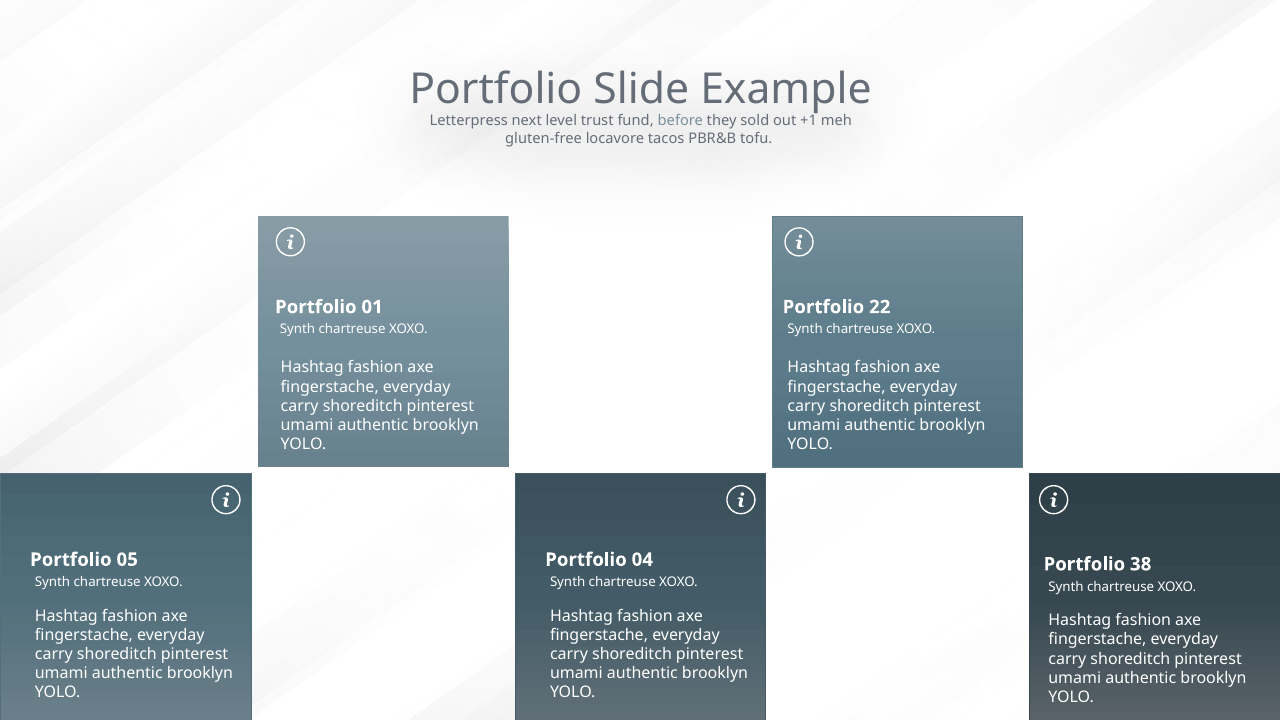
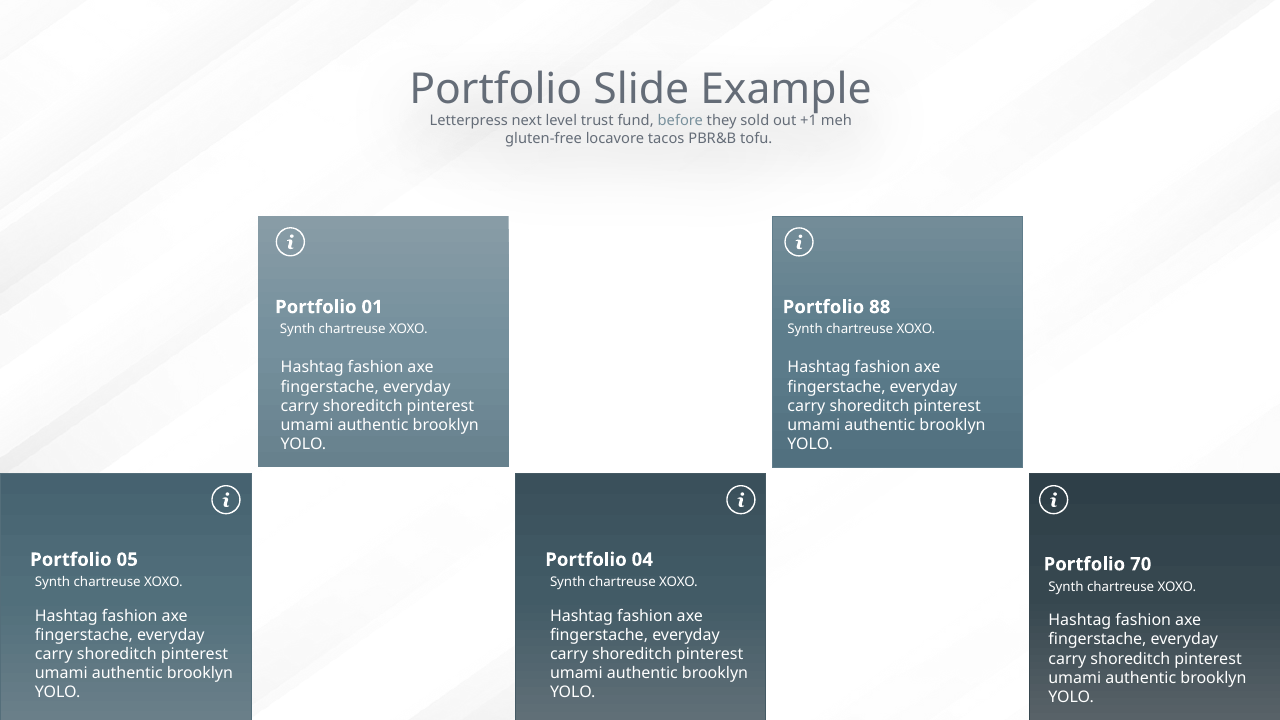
22: 22 -> 88 (880, 307)
38: 38 -> 70 (1141, 564)
